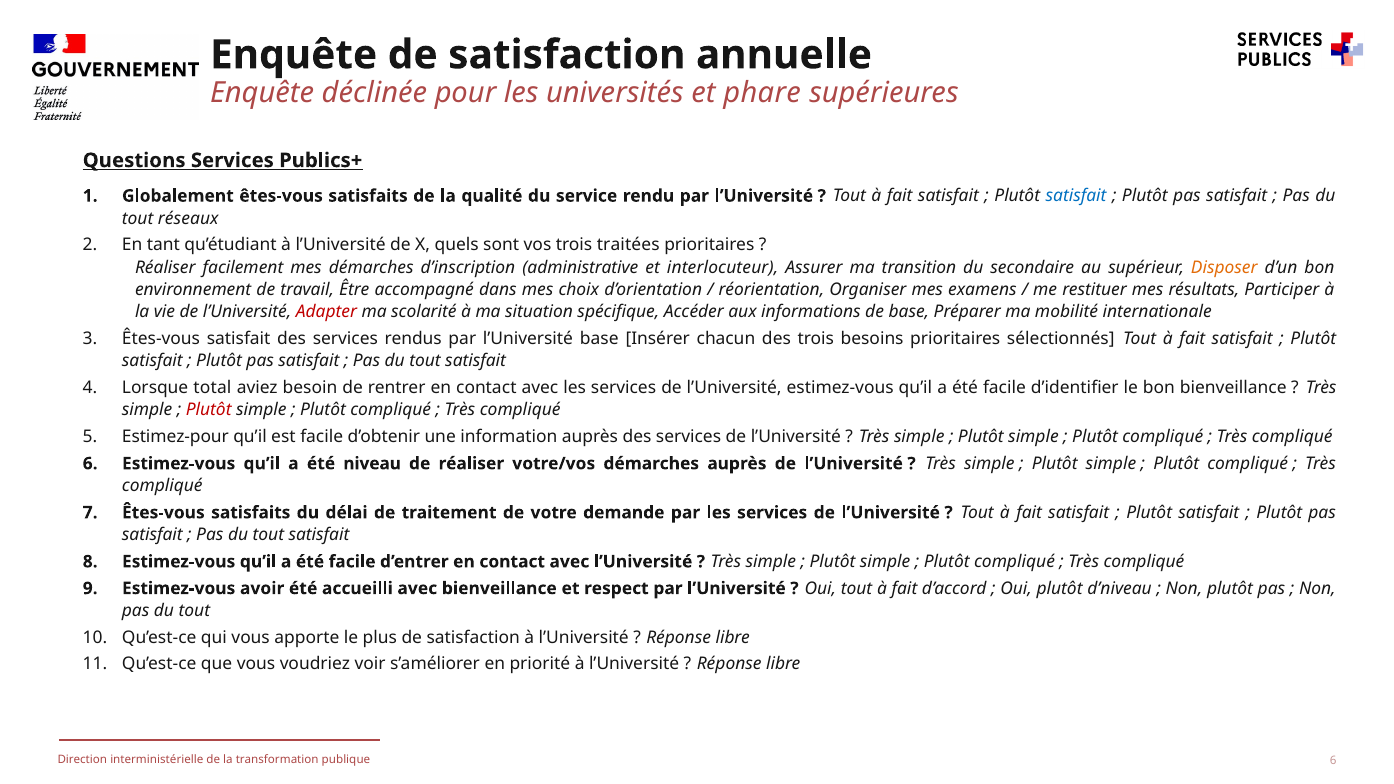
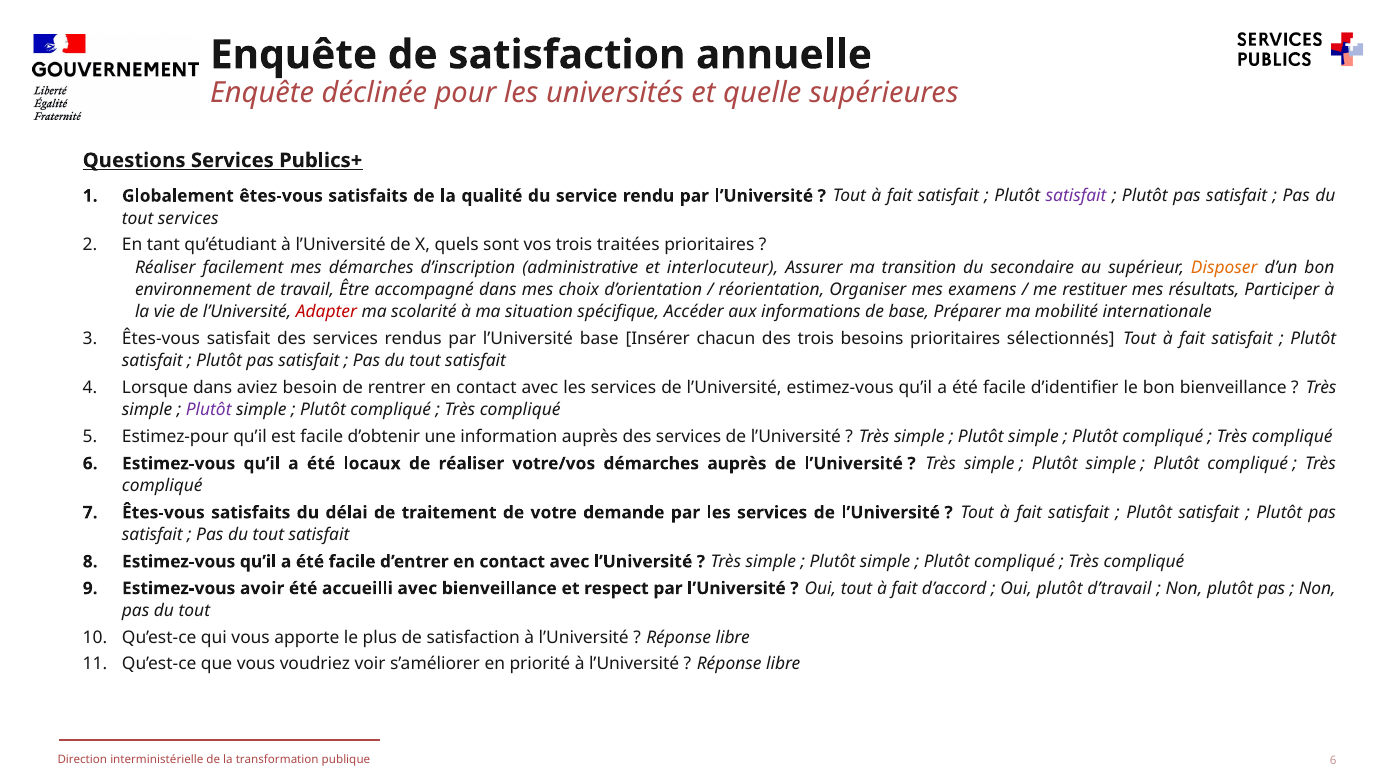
phare: phare -> quelle (762, 93)
satisfait colour: blue -> purple (1076, 196)
tout réseaux: réseaux -> services (188, 218)
Lorsque total: total -> dans (213, 388)
Plutôt colour: red -> purple (209, 410)
niveau: niveau -> locaux (372, 464)
d’niveau: d’niveau -> d’travail (1119, 588)
